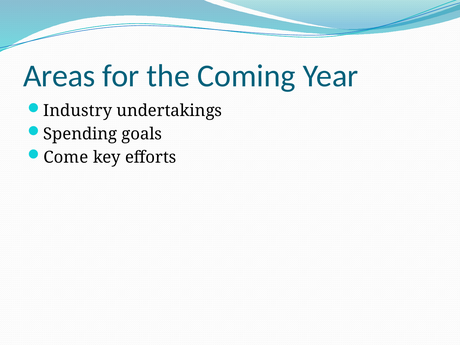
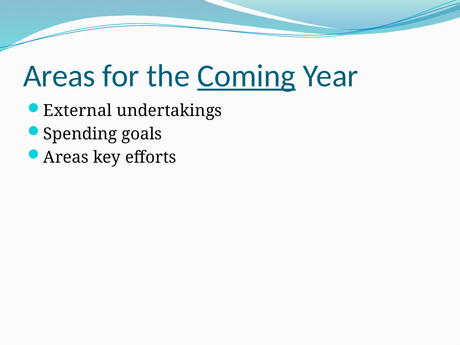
Coming underline: none -> present (246, 76)
Industry: Industry -> External (78, 111)
Come: Come -> Areas (66, 157)
